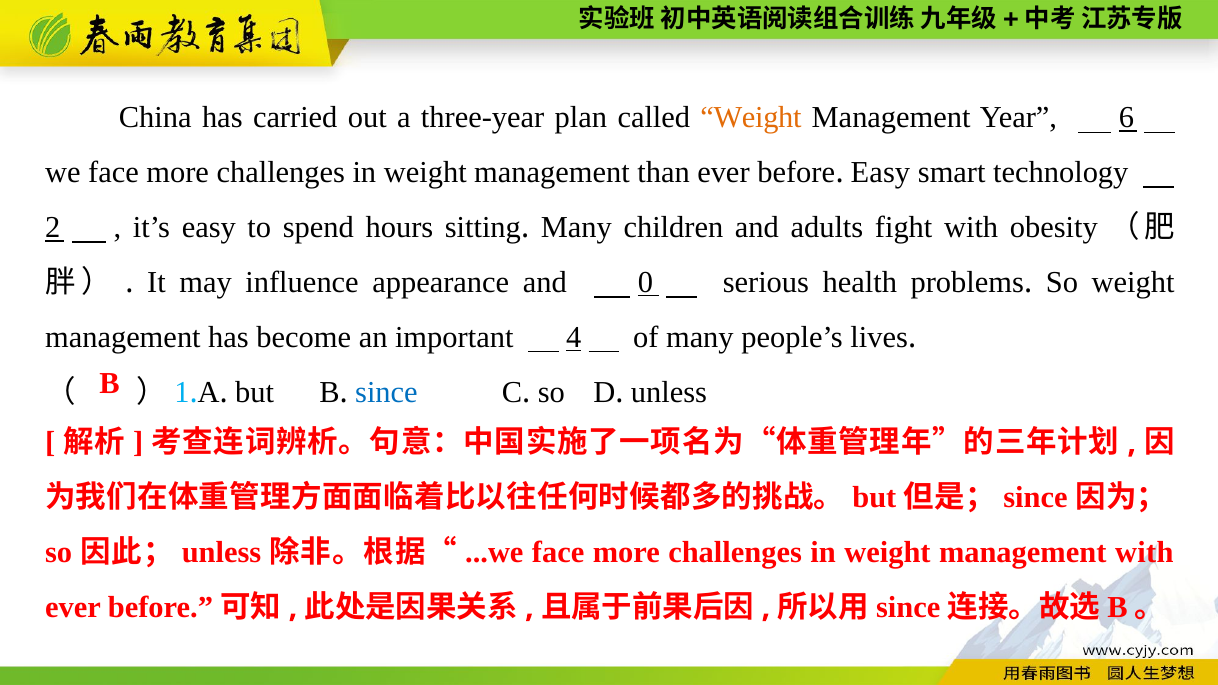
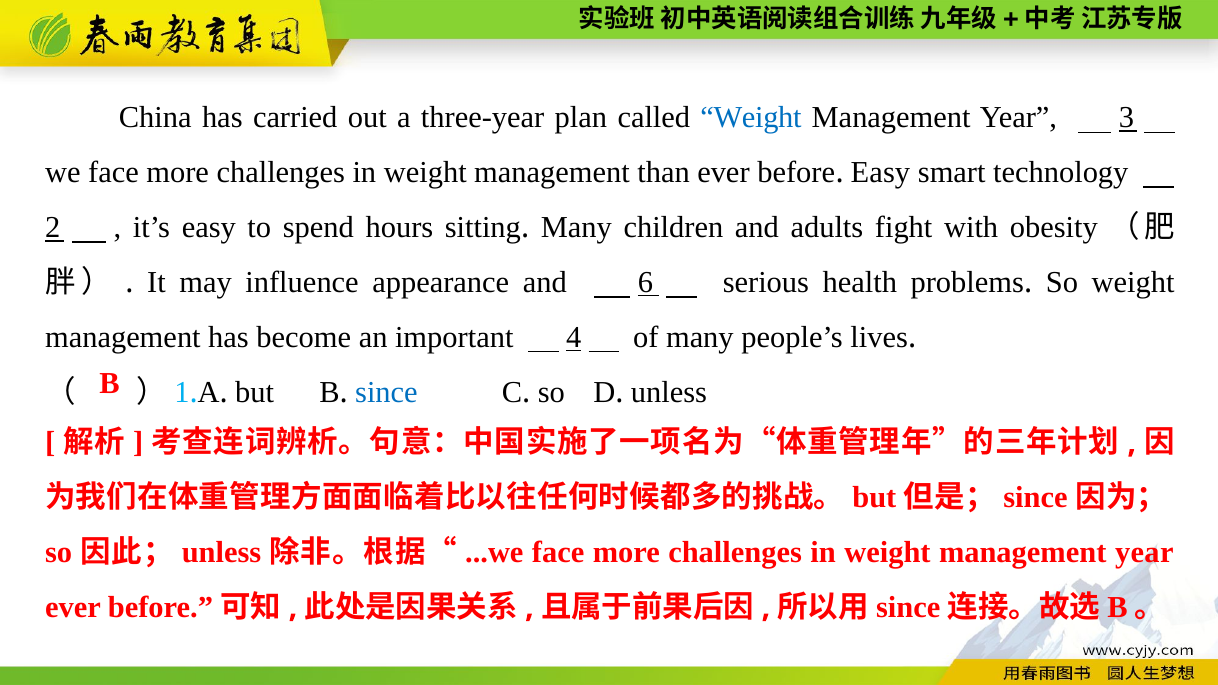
Weight colour: orange -> blue (751, 118)
6: 6 -> 3 (1126, 118)
0: 0 -> 6 (645, 282)
in weight management with: with -> year (1144, 552)
